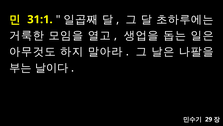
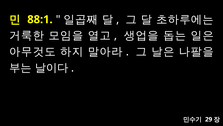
31:1: 31:1 -> 88:1 (40, 19)
